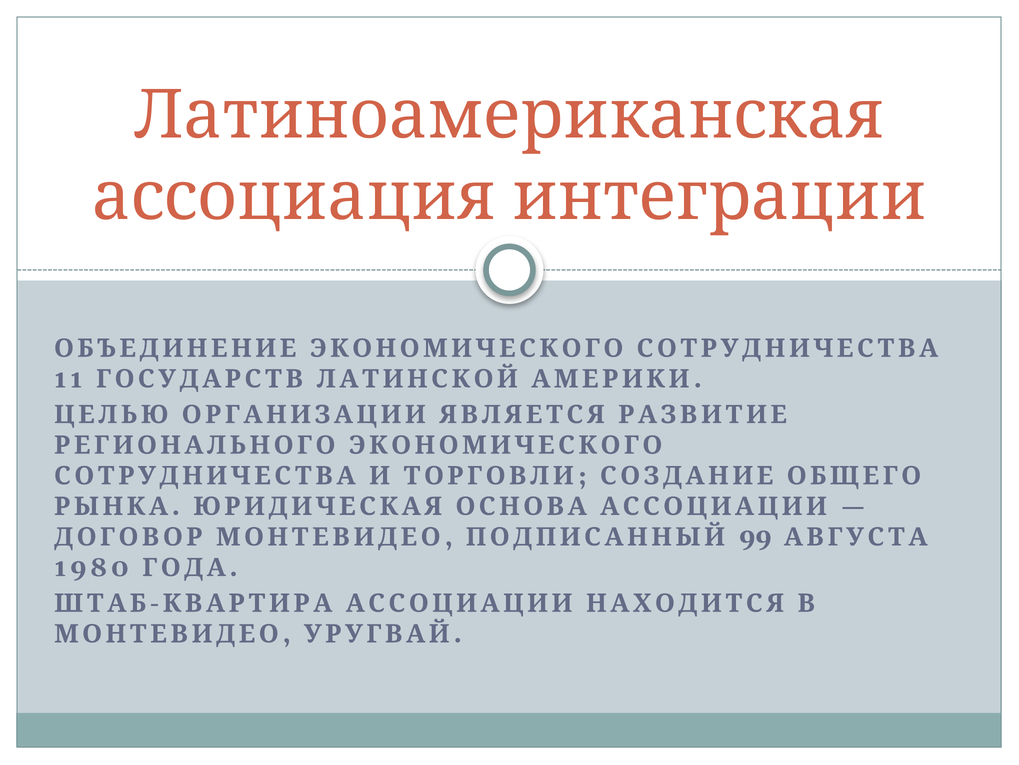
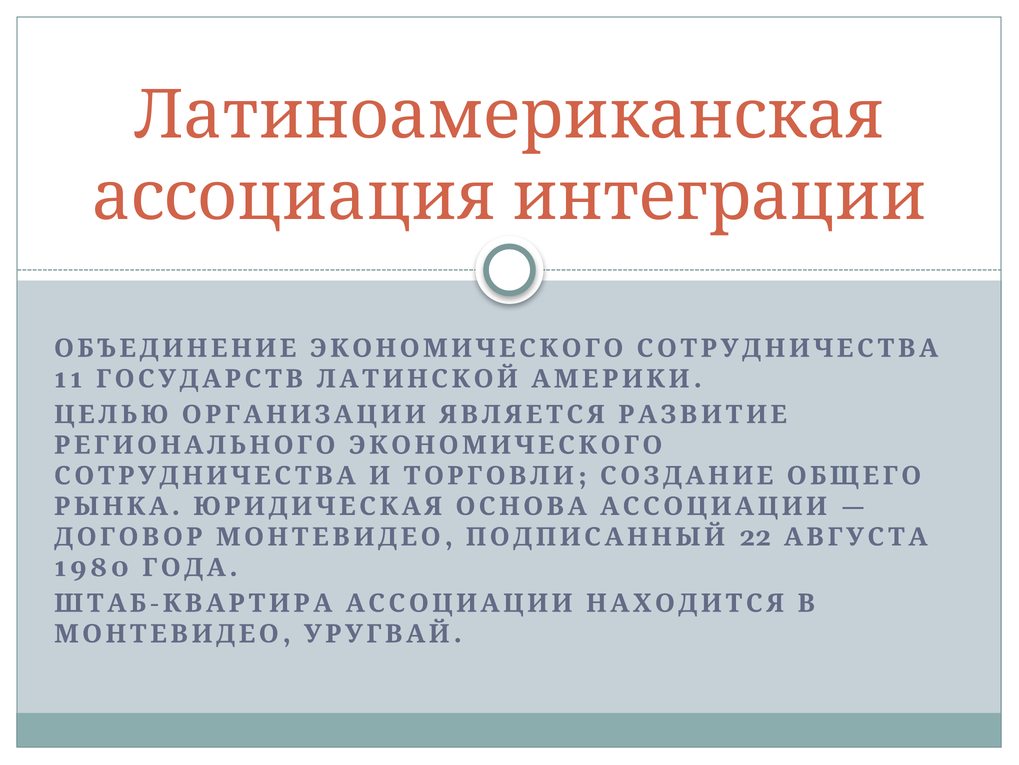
99: 99 -> 22 (755, 537)
